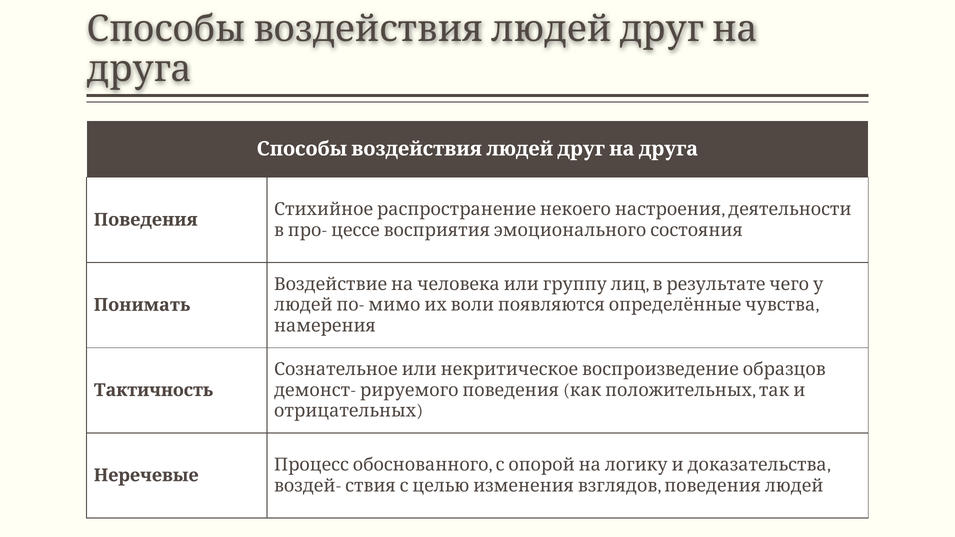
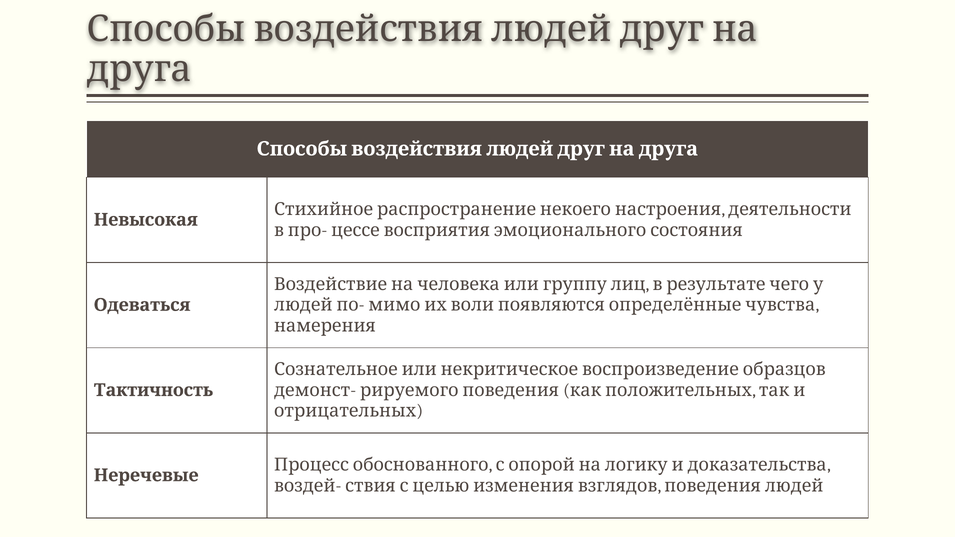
Поведения: Поведения -> Невысокая (146, 220)
Понимать: Понимать -> Одеваться (142, 305)
